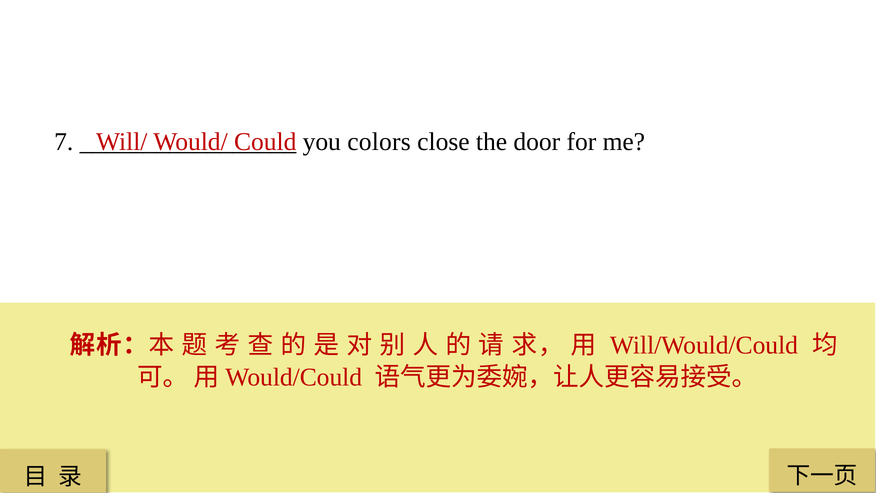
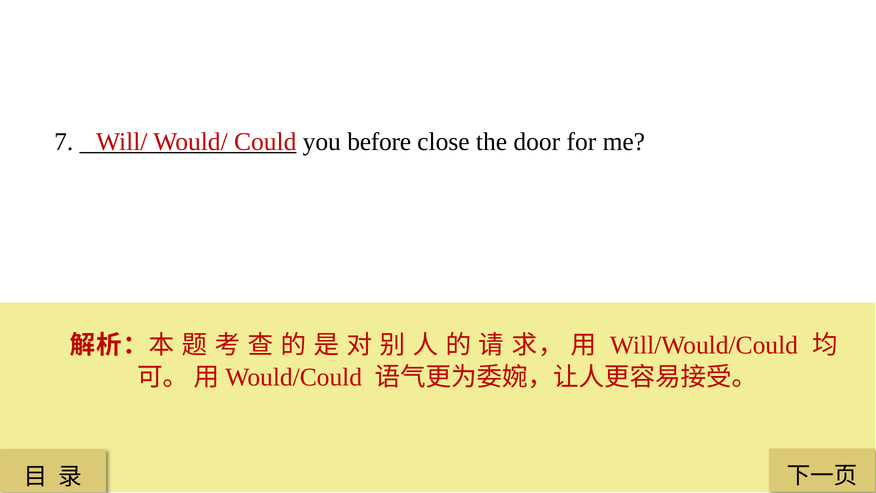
colors: colors -> before (379, 142)
